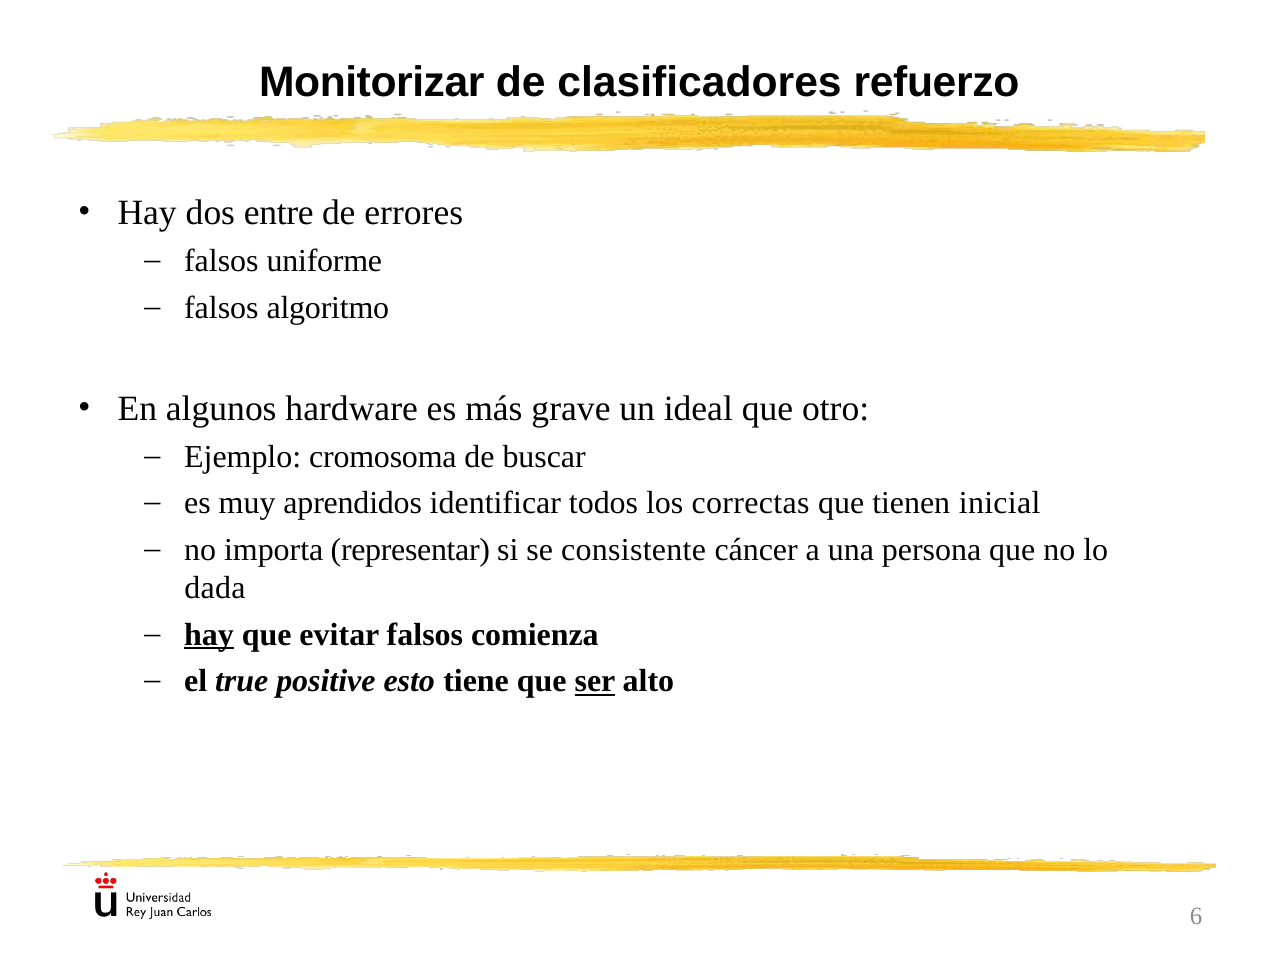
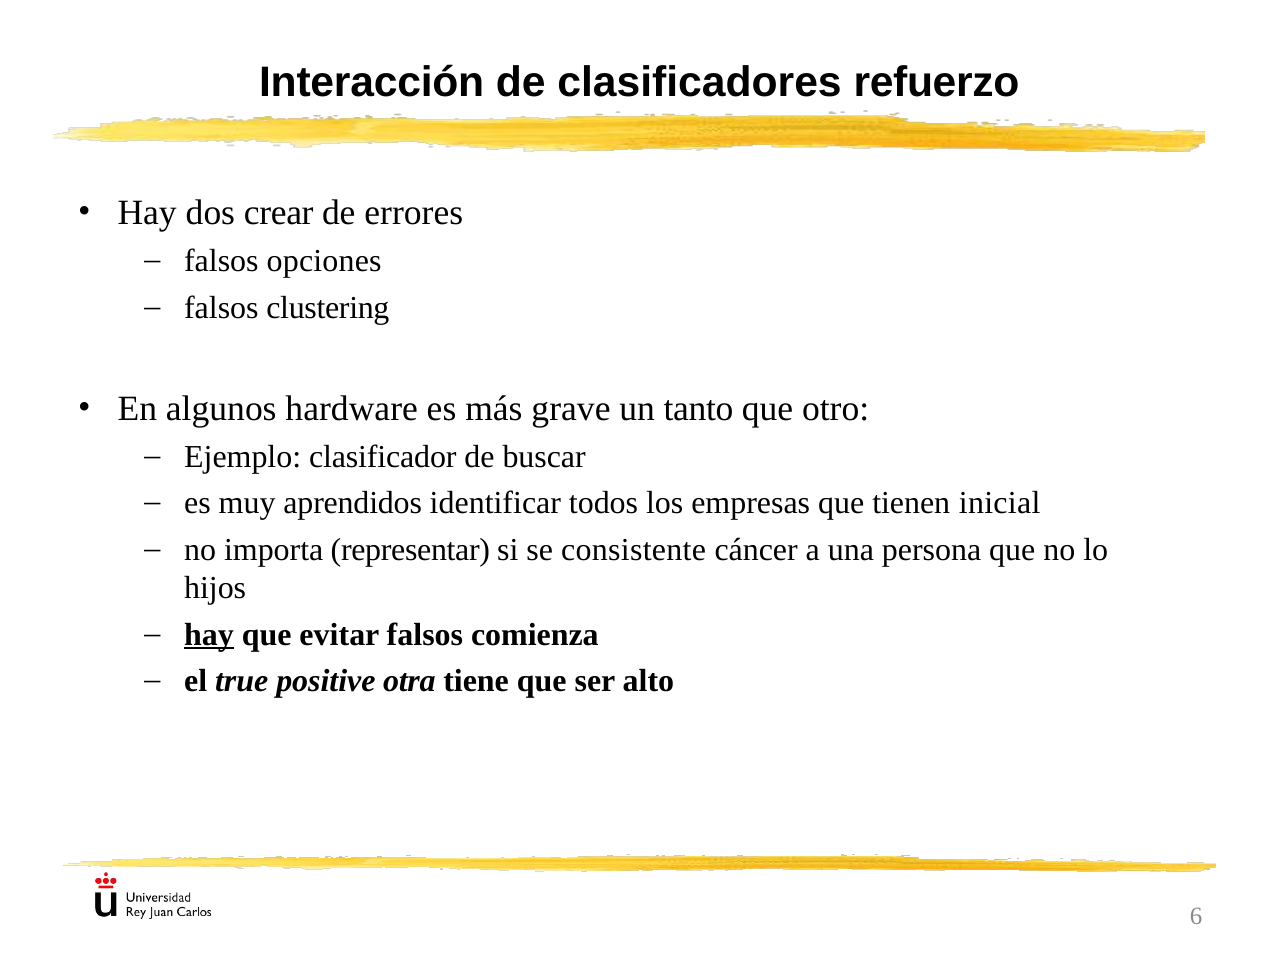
Monitorizar: Monitorizar -> Interacción (372, 83)
entre: entre -> crear (279, 213)
uniforme: uniforme -> opciones (324, 261)
algoritmo: algoritmo -> clustering (328, 308)
ideal: ideal -> tanto (699, 409)
cromosoma: cromosoma -> clasificador (383, 457)
correctas: correctas -> empresas (751, 504)
dada: dada -> hijos (215, 588)
esto: esto -> otra (409, 681)
ser underline: present -> none (595, 681)
